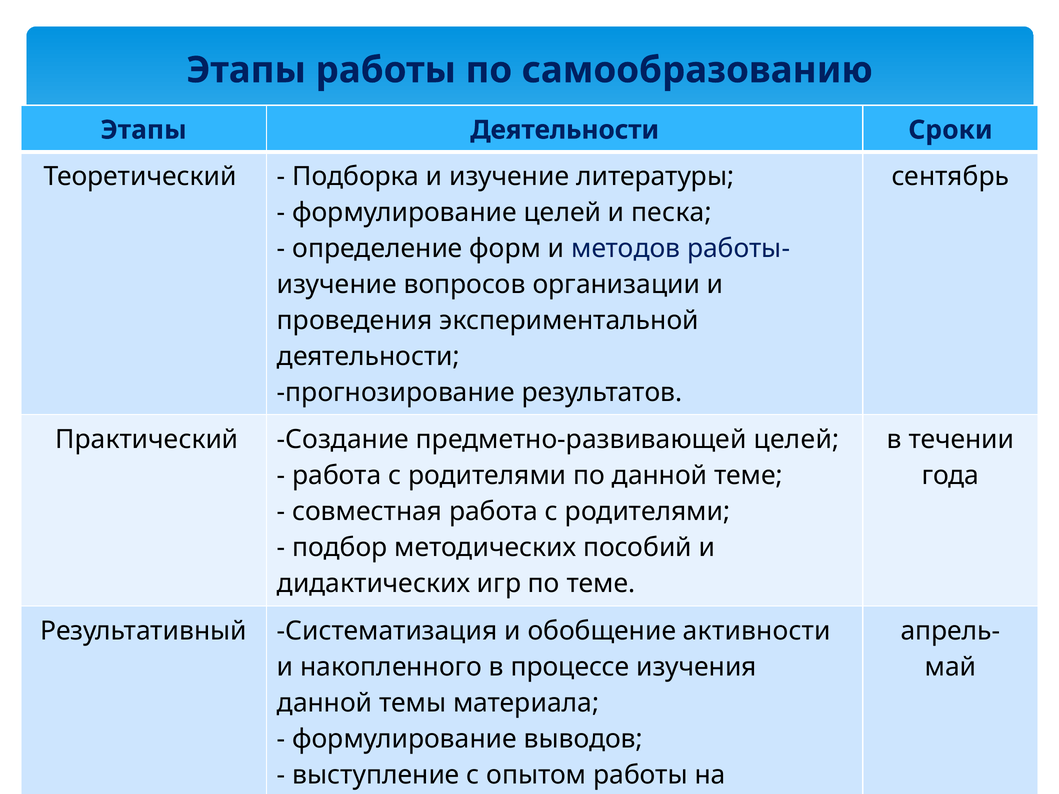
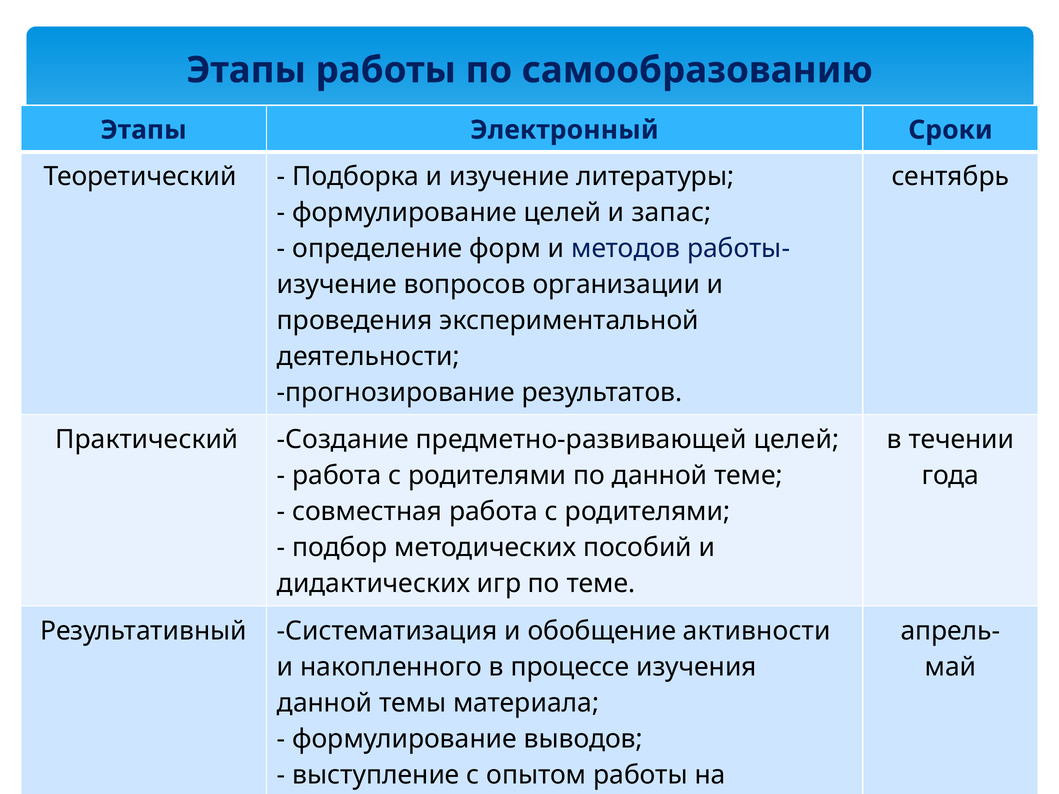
Этапы Деятельности: Деятельности -> Электронный (564, 130)
песка: песка -> запас (672, 213)
